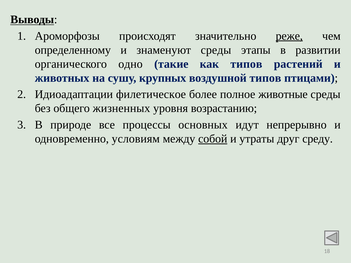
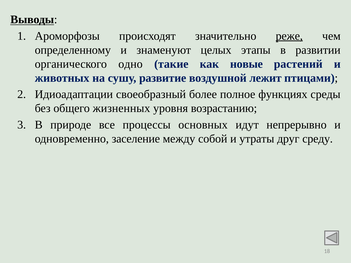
знаменуют среды: среды -> целых (216, 50)
как типов: типов -> новые (246, 64)
крупных: крупных -> развитие (163, 78)
воздушной типов: типов -> лежит (265, 78)
филетическое: филетическое -> своеобразный (151, 94)
животные: животные -> функциях (283, 94)
условиям: условиям -> заселение (136, 139)
собой underline: present -> none (213, 139)
